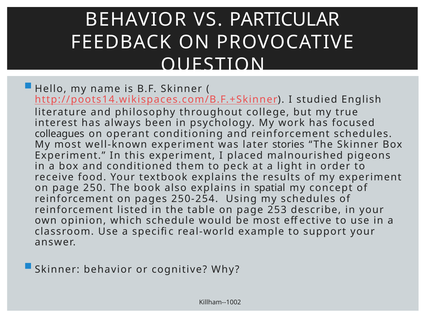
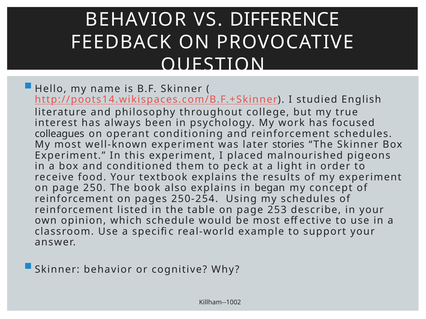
PARTICULAR: PARTICULAR -> DIFFERENCE (285, 20)
spatial: spatial -> began (270, 188)
